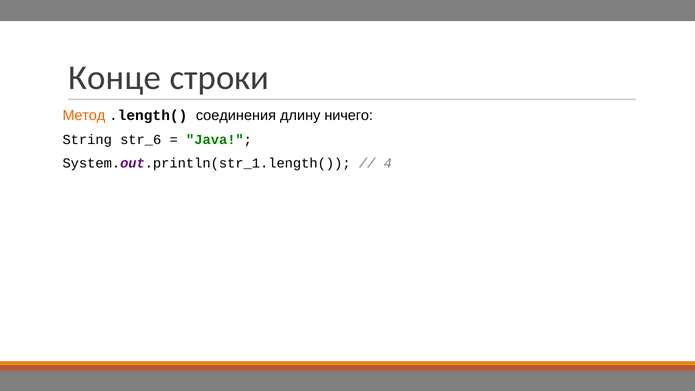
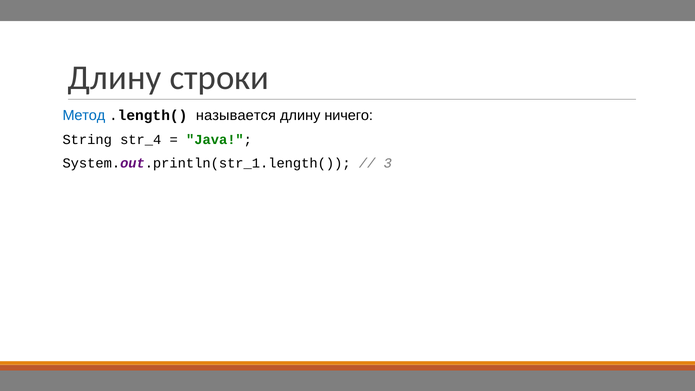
Конце: Конце -> Длину (115, 78)
Метод colour: orange -> blue (84, 116)
соединения: соединения -> называется (236, 116)
str_6: str_6 -> str_4 (141, 139)
4: 4 -> 3 (388, 163)
